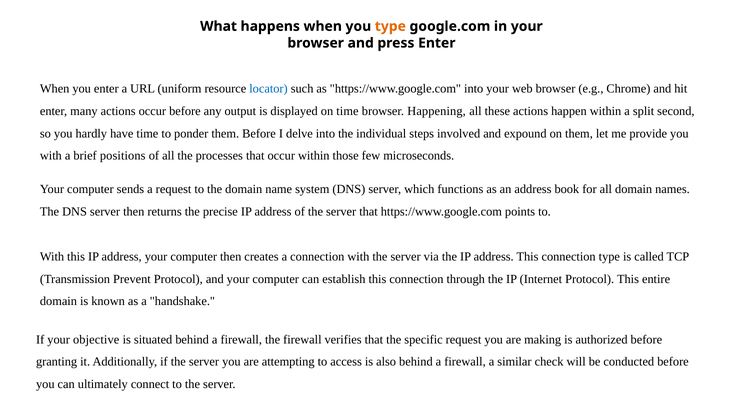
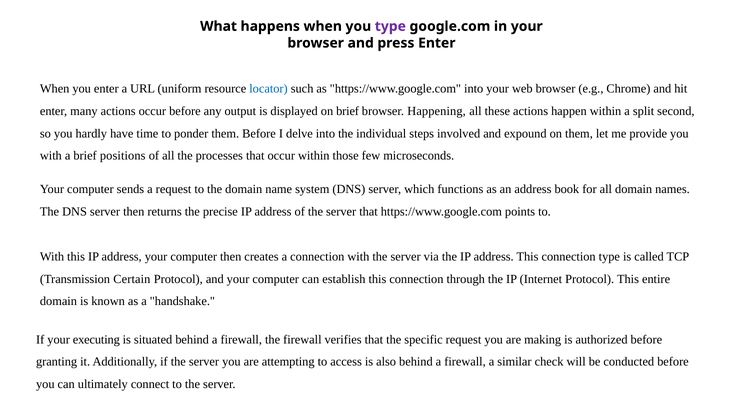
type colour: orange -> purple (390, 26)
on time: time -> brief (348, 111)
Prevent: Prevent -> Certain (132, 279)
objective: objective -> executing (96, 339)
